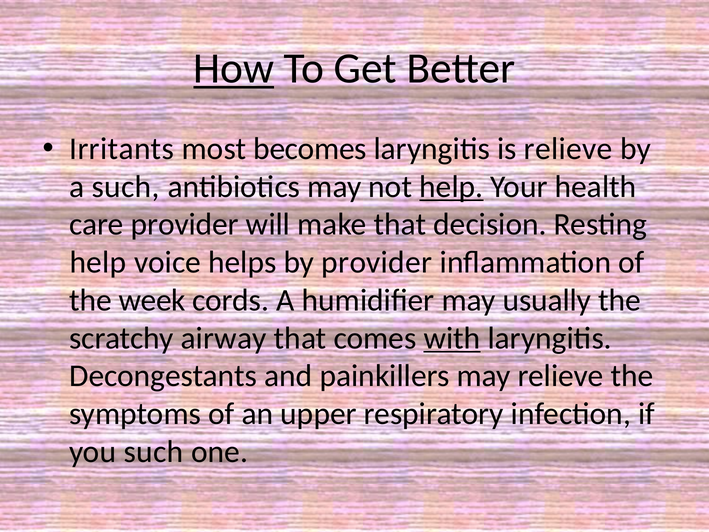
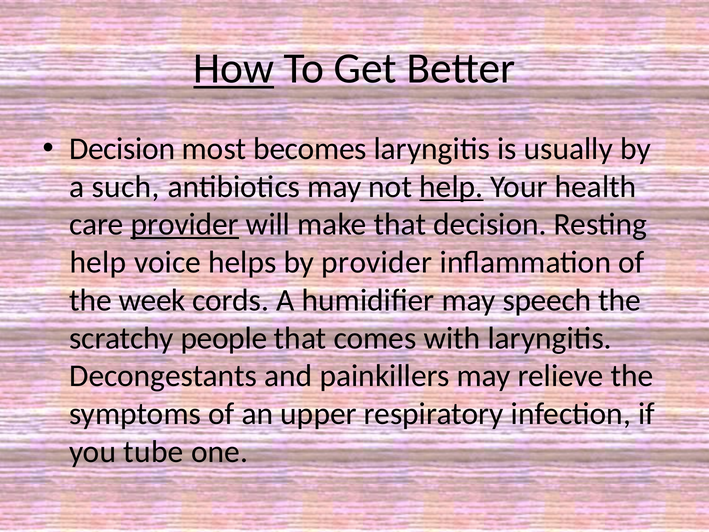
Irritants: Irritants -> Decision (122, 149)
is relieve: relieve -> usually (568, 149)
provider underline: none -> present (185, 224)
usually: usually -> speech (547, 300)
airway: airway -> people (224, 338)
with underline: present -> none (452, 338)
you such: such -> tube (154, 452)
